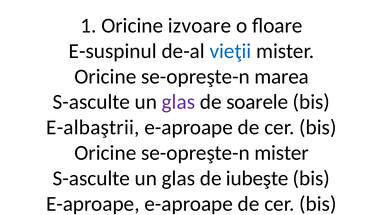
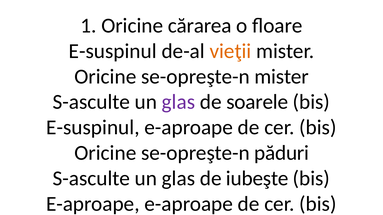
izvoare: izvoare -> cărarea (200, 26)
vieţii colour: blue -> orange (230, 51)
se-opreşte-n marea: marea -> mister (282, 77)
E-albaştrii: E-albaştrii -> E-suspinul (93, 128)
se-opreşte-n mister: mister -> păduri (282, 153)
